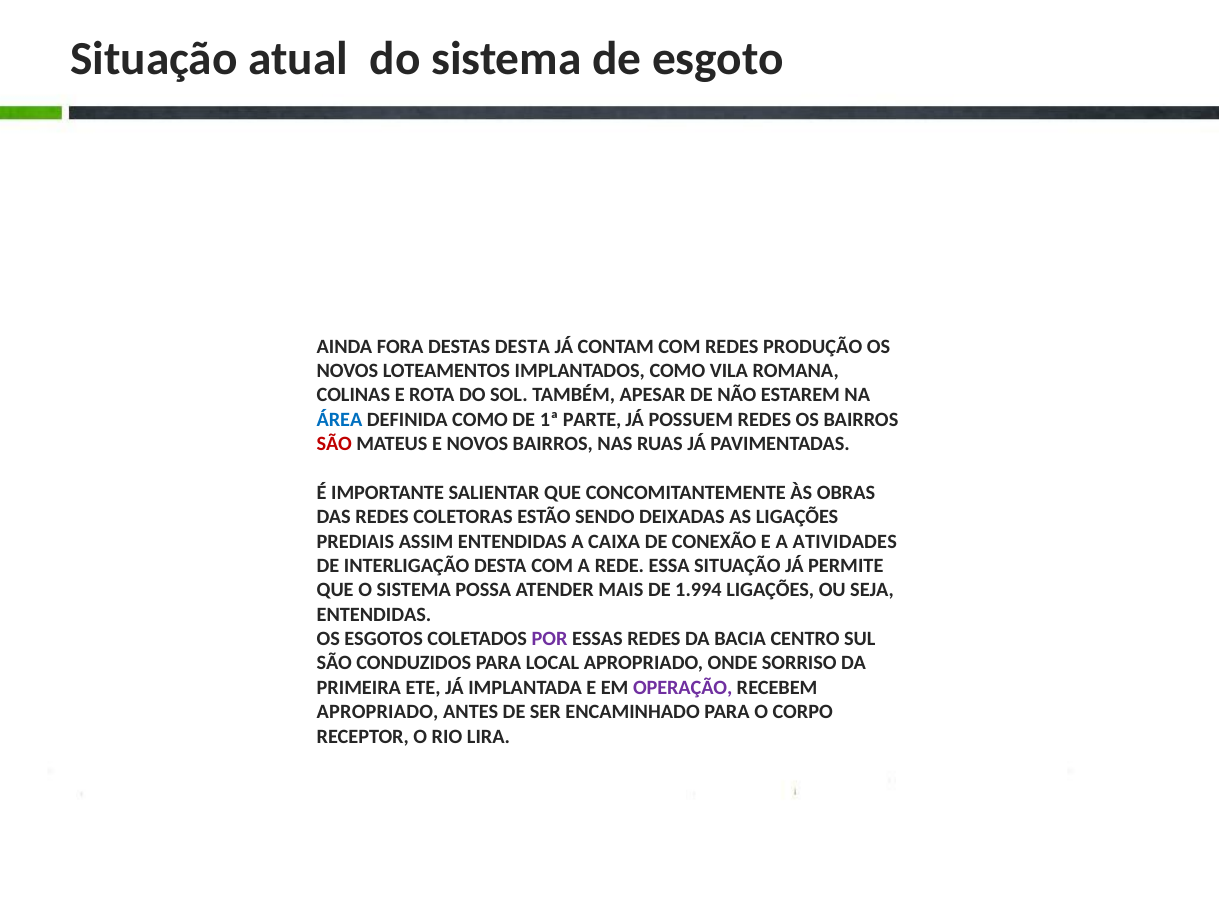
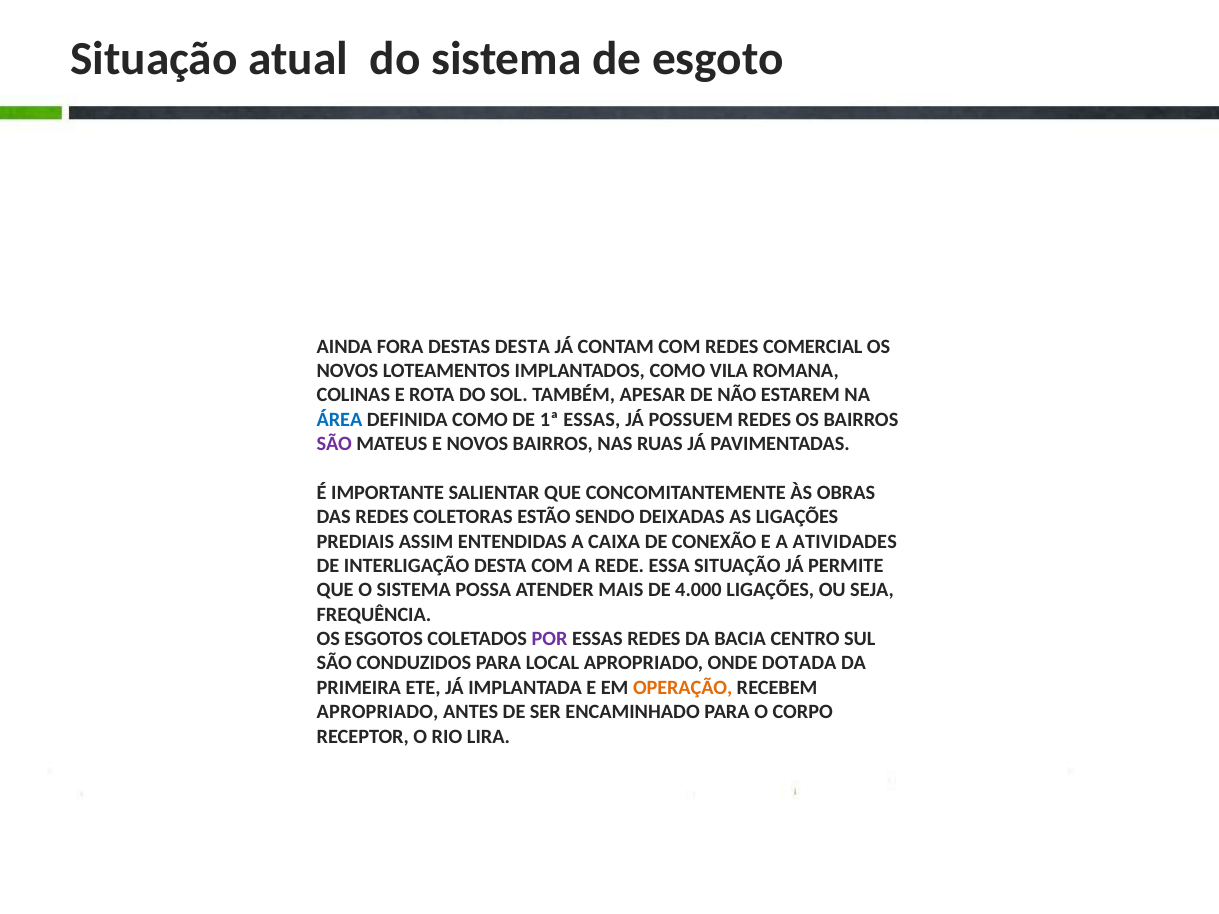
PRODUÇÃO: PRODUÇÃO -> COMERCIAL (813, 346)
1ª PARTE: PARTE -> ESSAS (592, 420)
SÃO colour: red -> purple (334, 444)
1.994: 1.994 -> 4.000 (698, 590)
ENTENDIDAS: ENTENDIDAS -> FREQUÊNCIA (374, 615)
SORRISO: SORRISO -> DOTADA (799, 663)
OPERAÇÃO colour: purple -> orange (683, 688)
